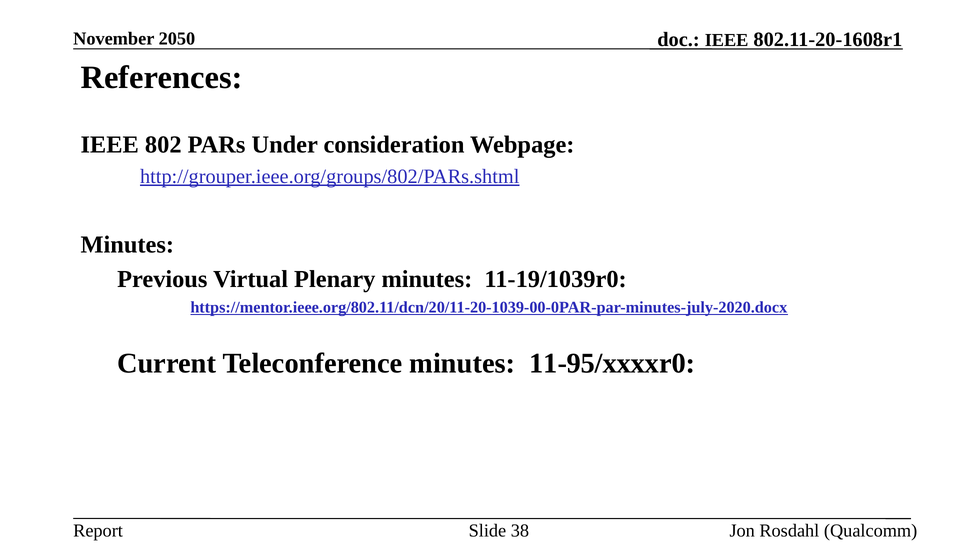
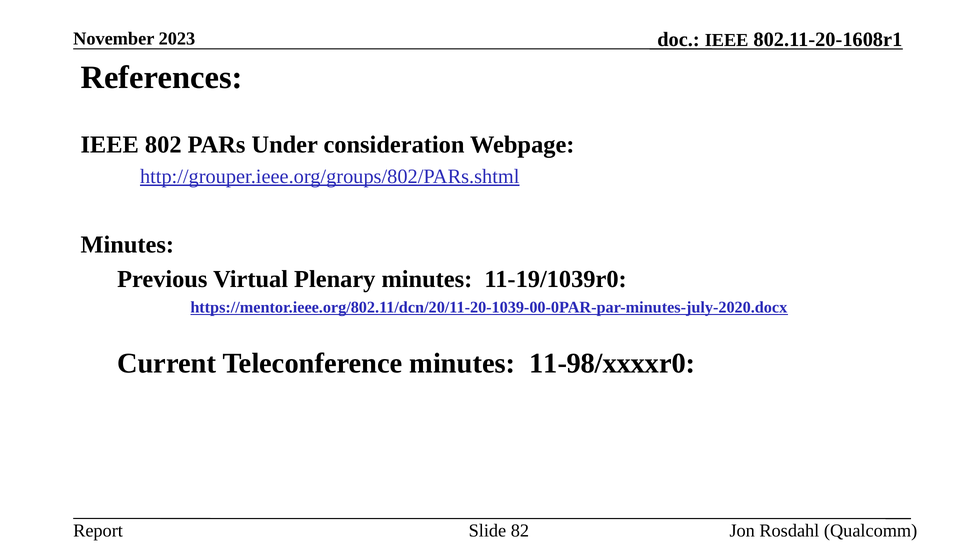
2050: 2050 -> 2023 (177, 39)
11-95/xxxxr0: 11-95/xxxxr0 -> 11-98/xxxxr0 (612, 363)
38: 38 -> 82 (520, 531)
